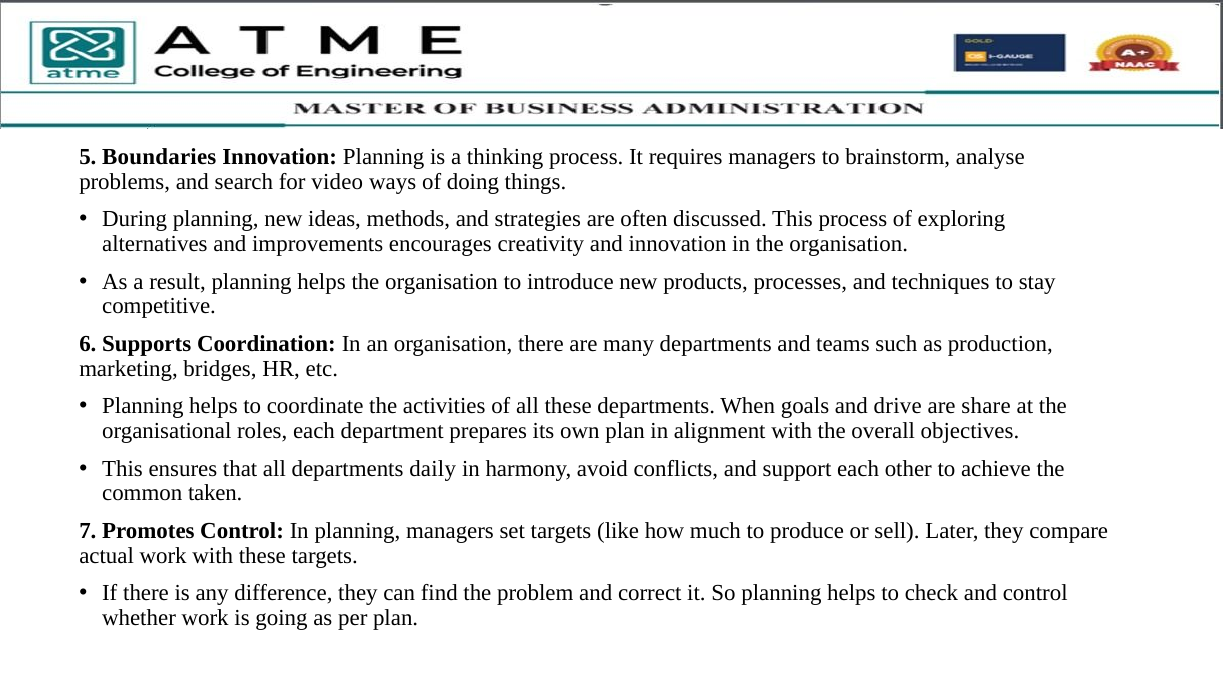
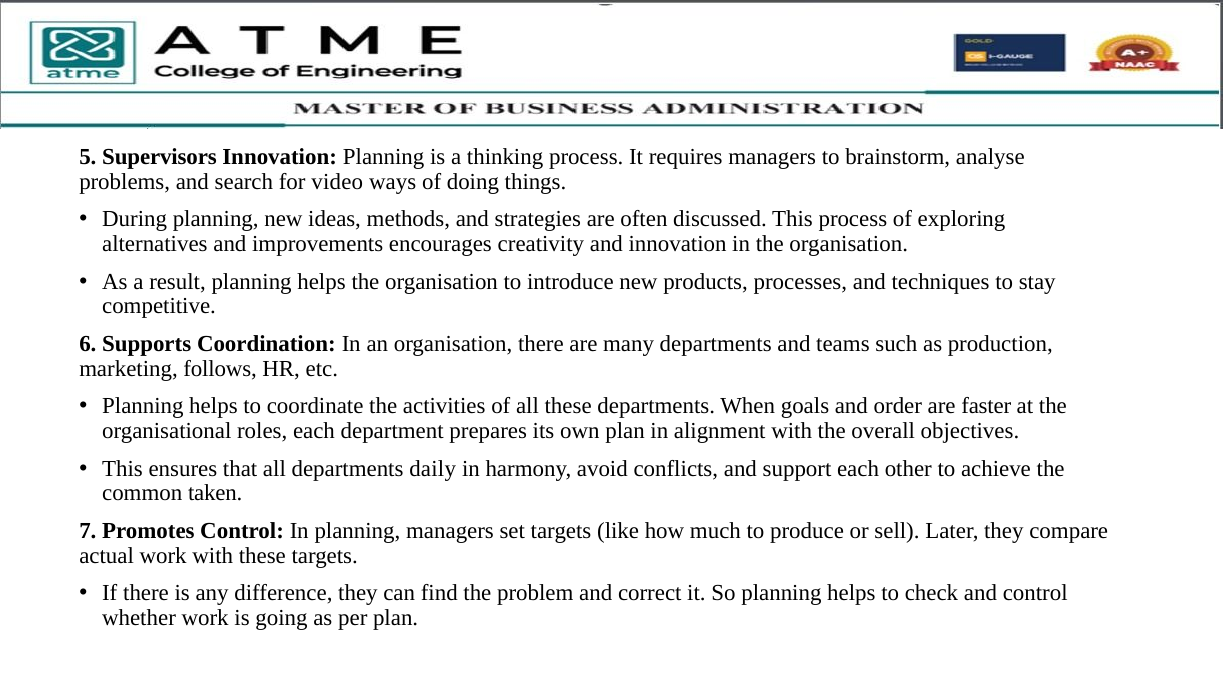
Boundaries: Boundaries -> Supervisors (159, 157)
bridges: bridges -> follows (220, 369)
drive: drive -> order (898, 406)
share: share -> faster (986, 406)
